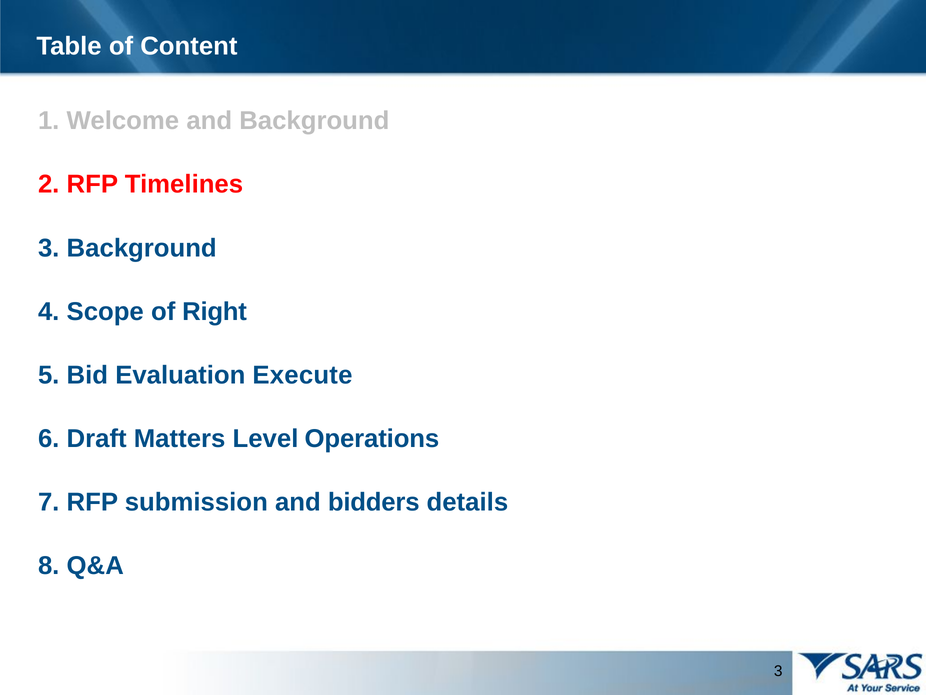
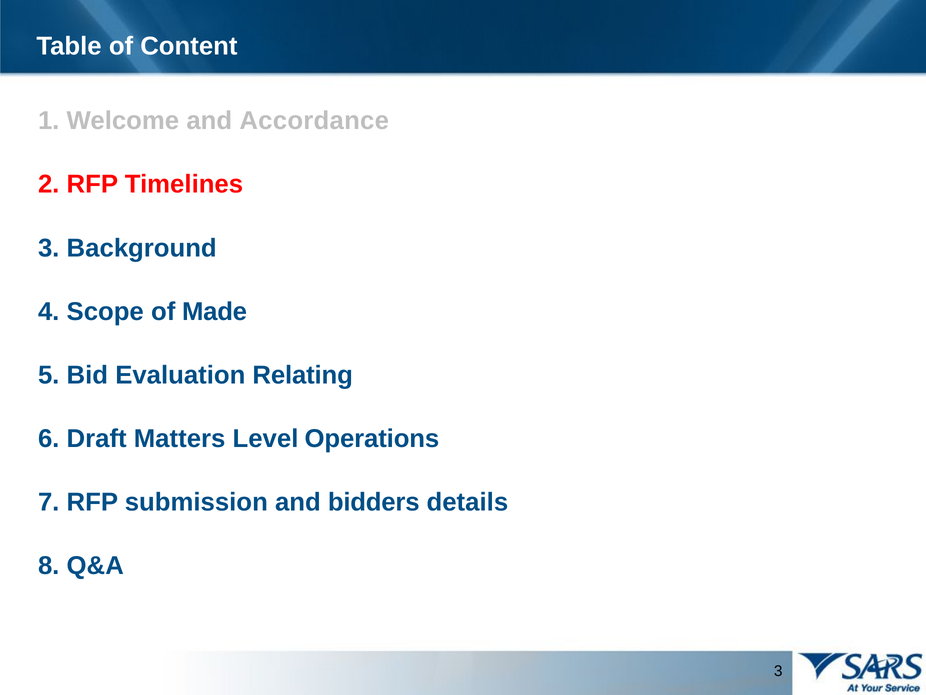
and Background: Background -> Accordance (314, 121)
Right: Right -> Made (215, 311)
Execute: Execute -> Relating (303, 375)
